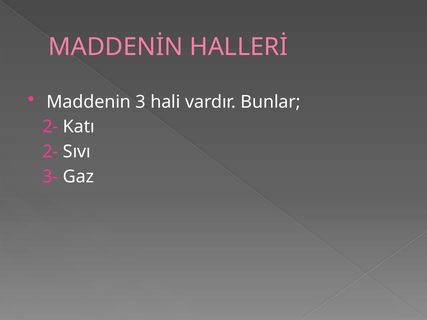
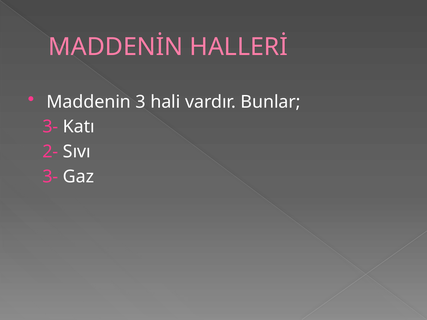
2-: 2- -> 3- (50, 127)
